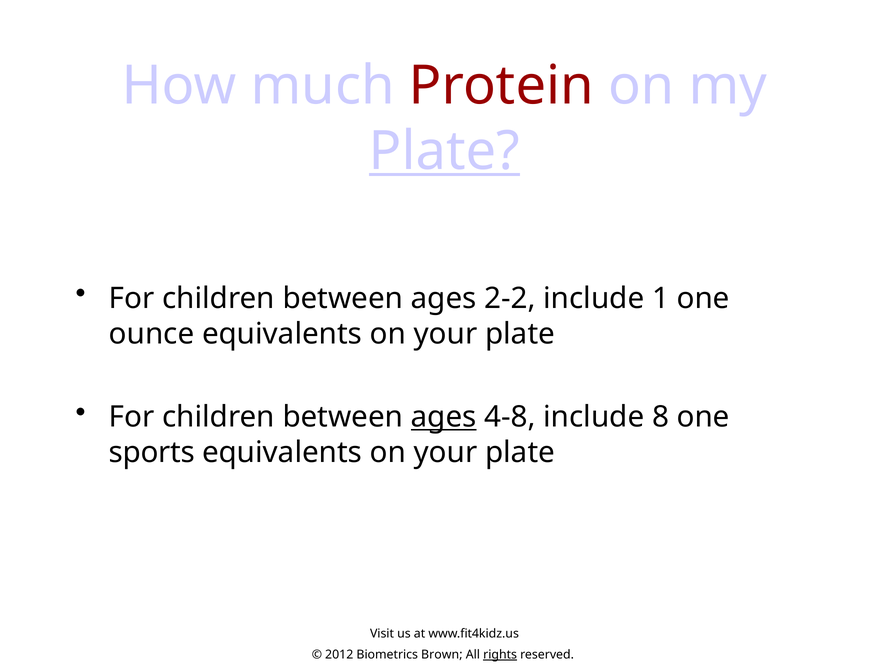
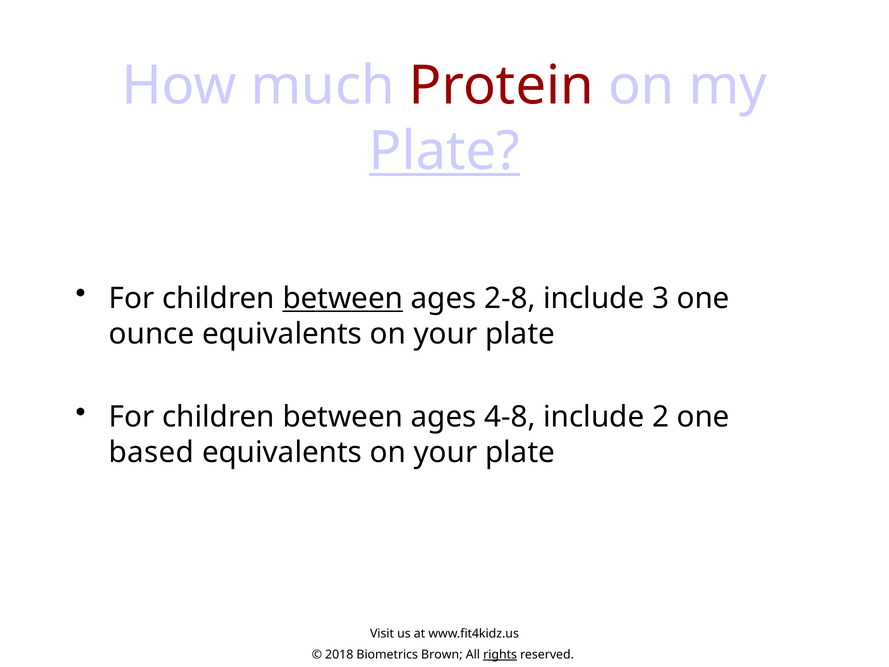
between underline: none -> present (343, 298)
2-2: 2-2 -> 2-8 (510, 298)
1: 1 -> 3 (660, 298)
ages underline: present -> none (444, 417)
8: 8 -> 2 (660, 417)
sports: sports -> based (152, 452)
2012: 2012 -> 2018 (339, 654)
